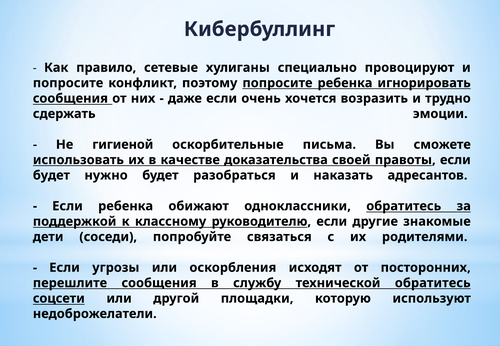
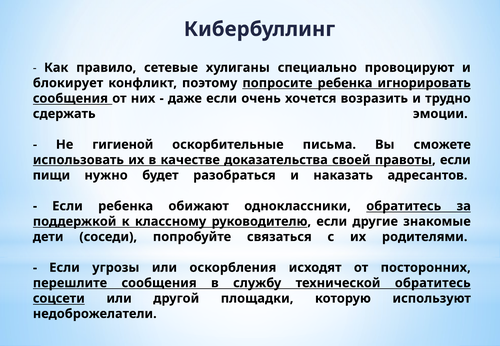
попросите: попросите -> блокирует (68, 83)
будет: будет -> пищи (51, 175)
